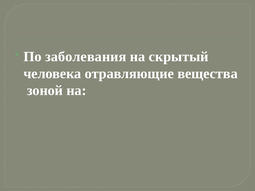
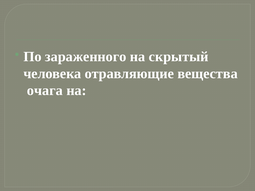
заболевания: заболевания -> зараженного (86, 57)
зоной: зоной -> очага (45, 91)
